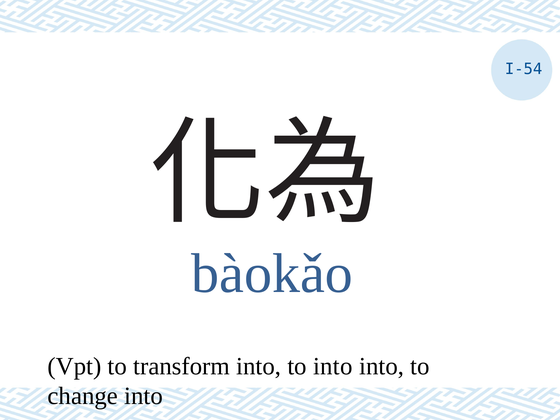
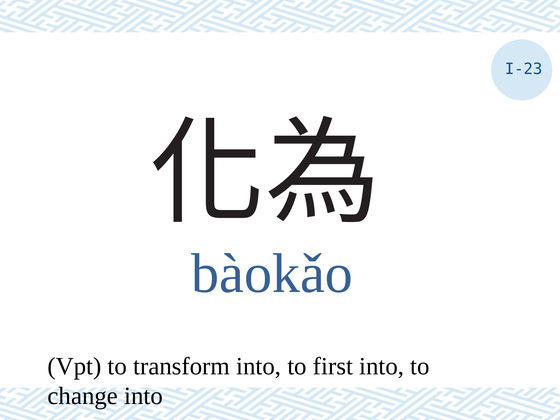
I-54: I-54 -> I-23 (524, 69)
to into: into -> first (333, 366)
